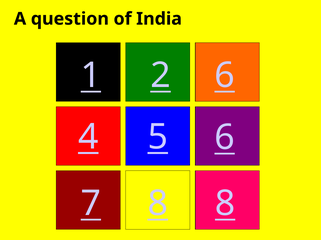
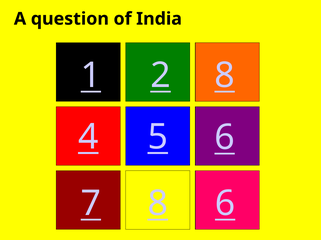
2 6: 6 -> 8 (225, 76)
8 8: 8 -> 6 (225, 204)
